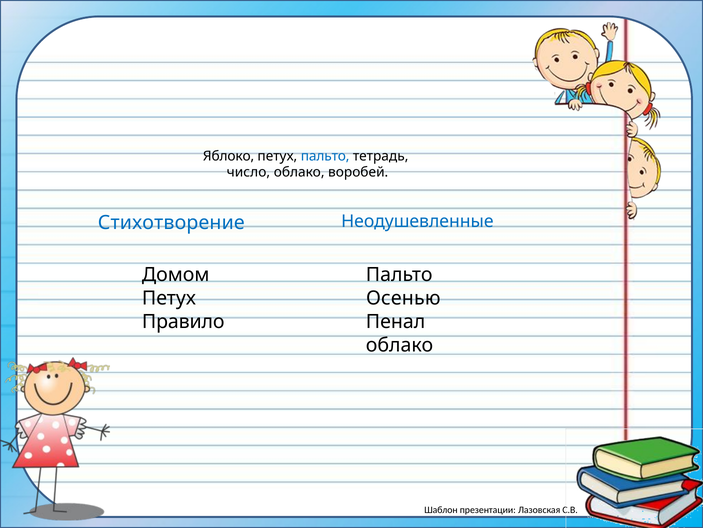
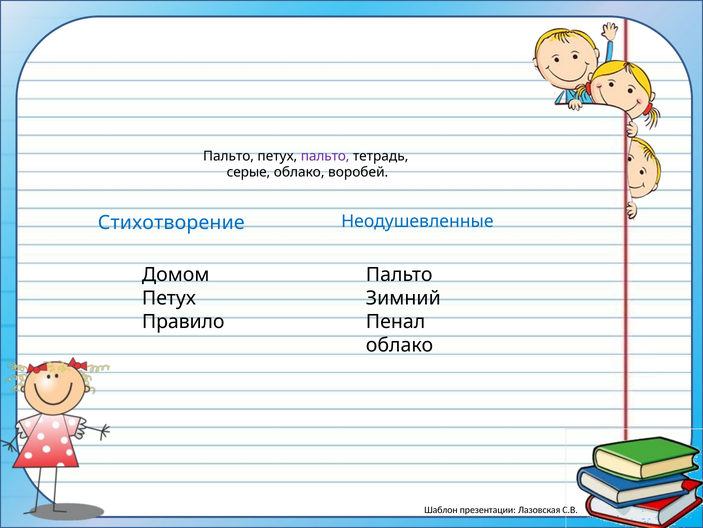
Яблоко: Яблоко -> Пальто (229, 156)
пальто colour: blue -> purple (325, 156)
число: число -> серые (248, 172)
Осенью: Осенью -> Зимний (403, 298)
